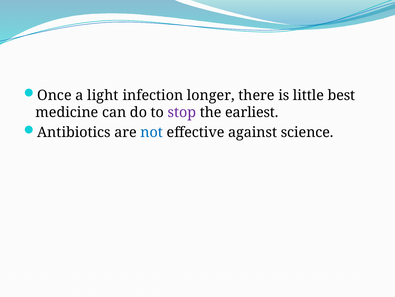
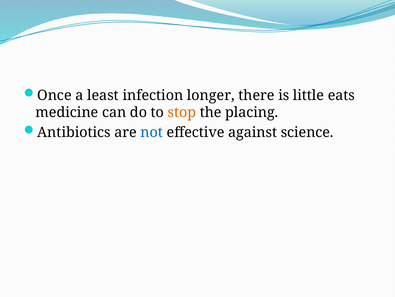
light: light -> least (103, 95)
best: best -> eats (341, 95)
stop colour: purple -> orange (182, 112)
earliest: earliest -> placing (252, 112)
